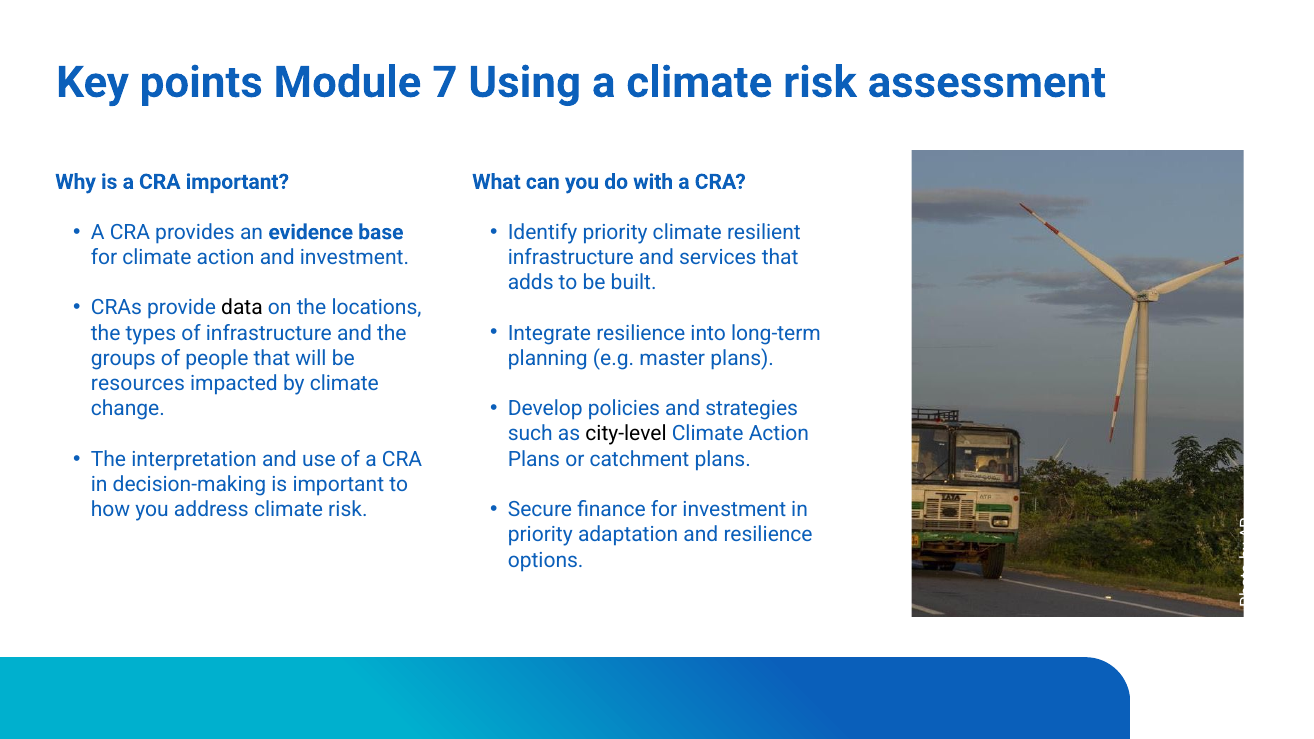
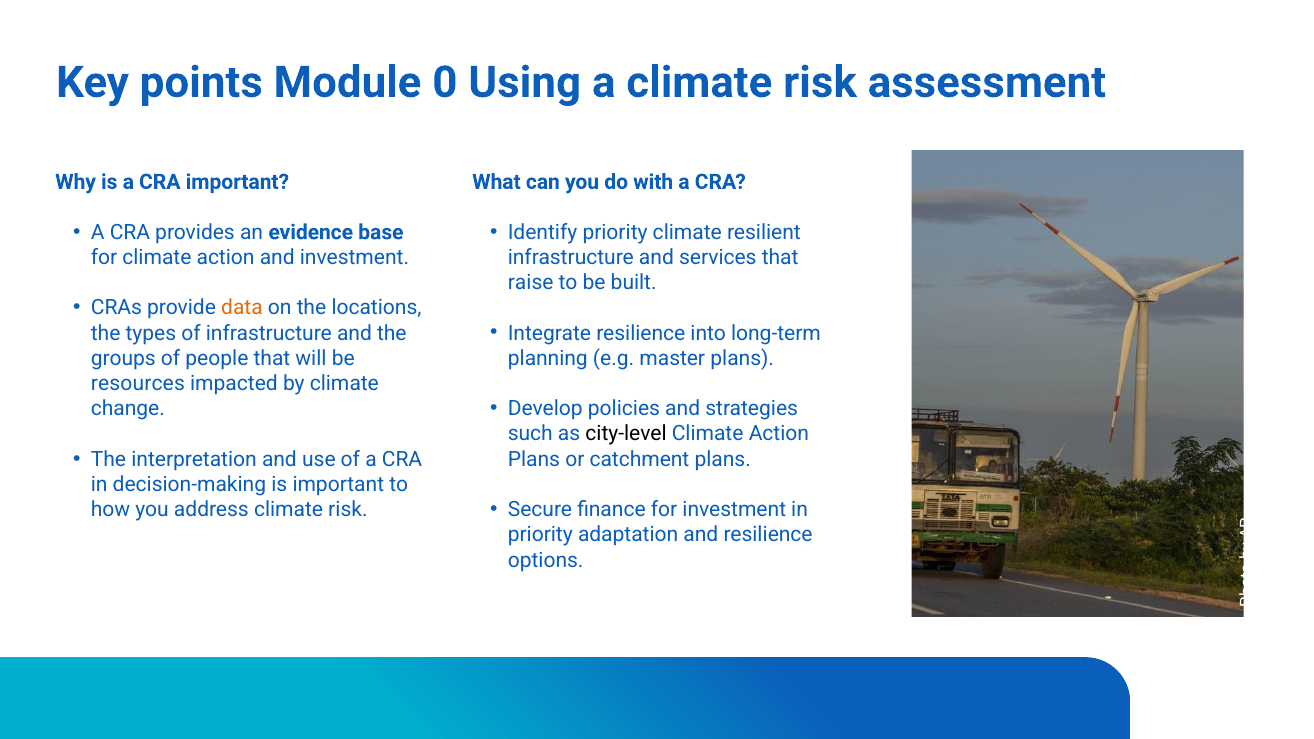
7: 7 -> 0 (445, 82)
adds: adds -> raise (531, 283)
data colour: black -> orange (242, 308)
